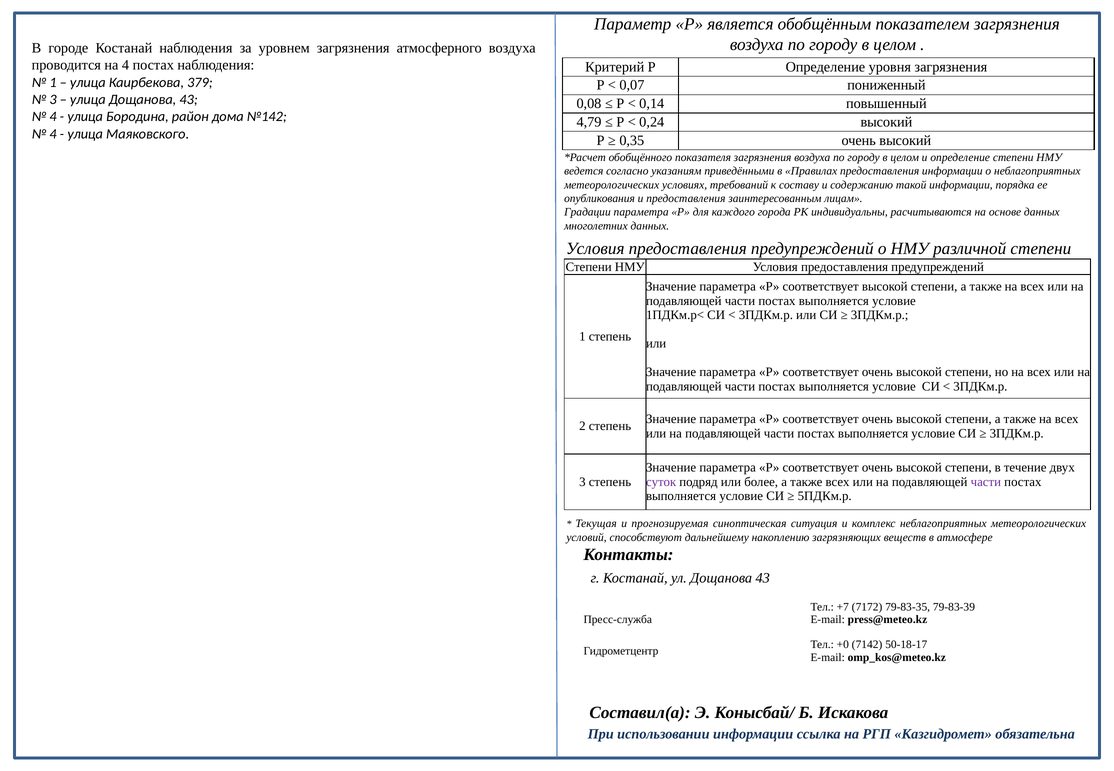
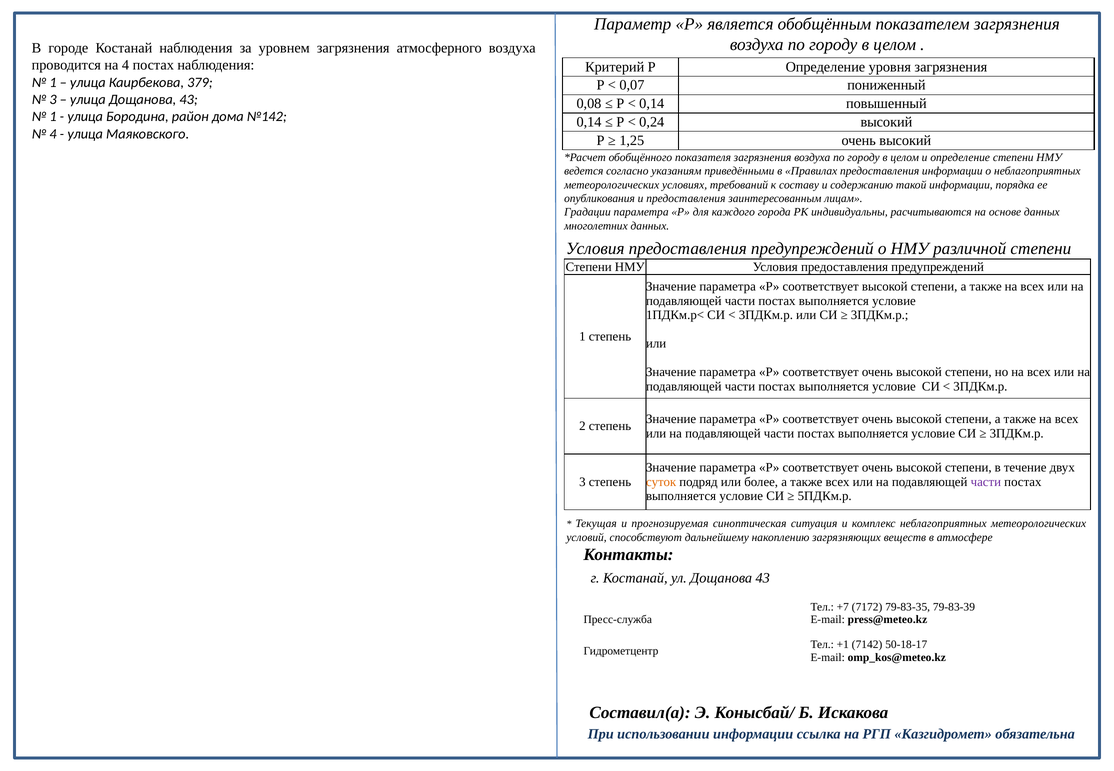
4: 4 -> 1 (53, 117)
4,79: 4,79 -> 0,14 (589, 122)
0,35: 0,35 -> 1,25 (632, 140)
суток colour: purple -> orange (661, 482)
+0: +0 -> +1 (843, 645)
